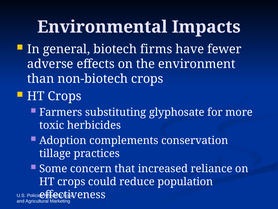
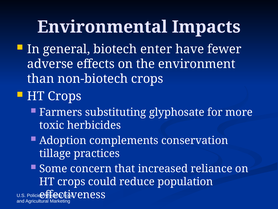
firms: firms -> enter (156, 49)
